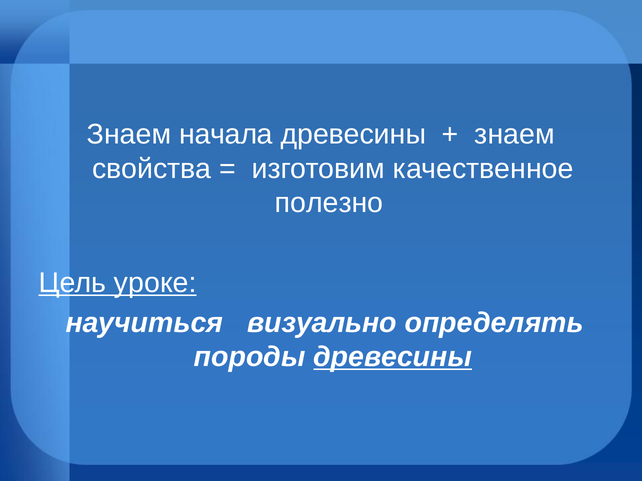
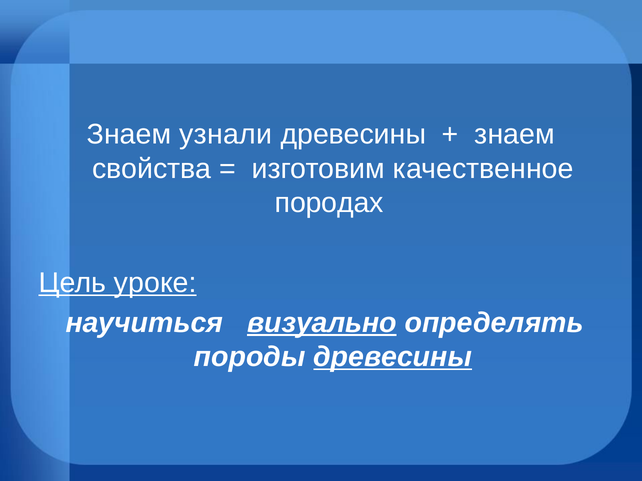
начала: начала -> узнали (226, 135)
полезно: полезно -> породах (329, 203)
визуально underline: none -> present (322, 323)
